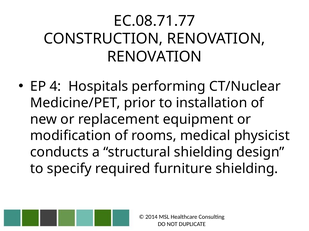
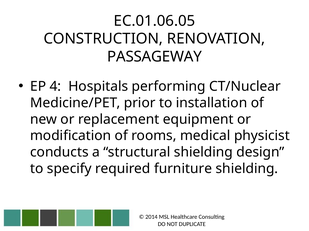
EC.08.71.77: EC.08.71.77 -> EC.01.06.05 (154, 21)
RENOVATION: RENOVATION -> PASSAGEWAY (155, 57)
